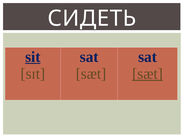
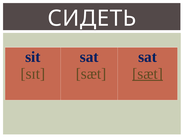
sit underline: present -> none (33, 57)
